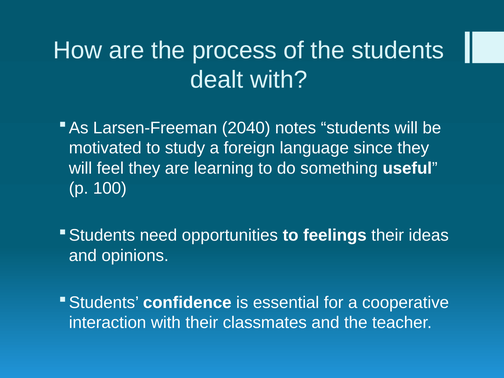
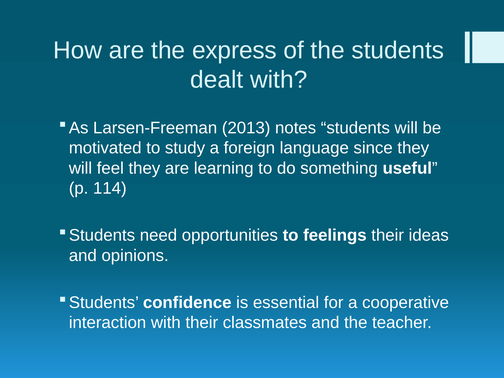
process: process -> express (234, 50)
2040: 2040 -> 2013 (246, 128)
100: 100 -> 114 (110, 188)
